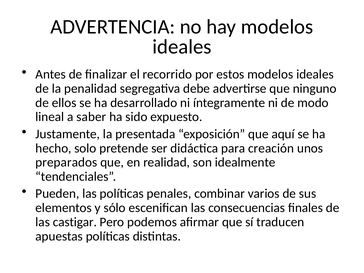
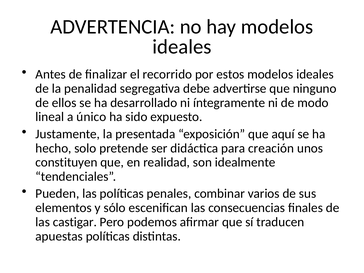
saber: saber -> único (91, 117)
preparados: preparados -> constituyen (66, 162)
